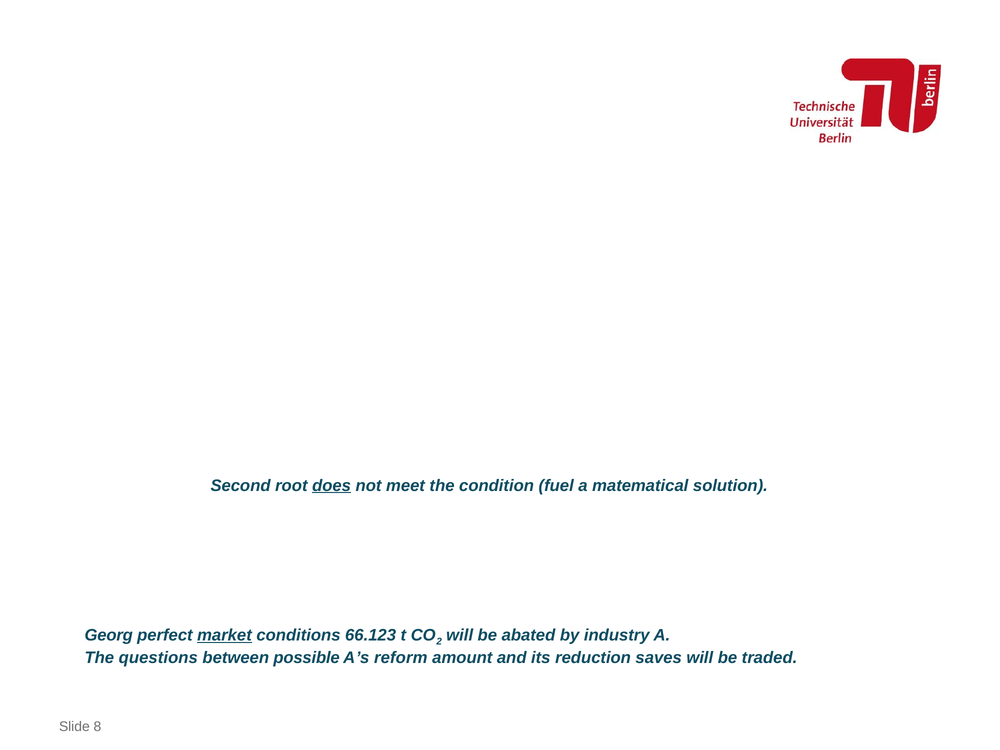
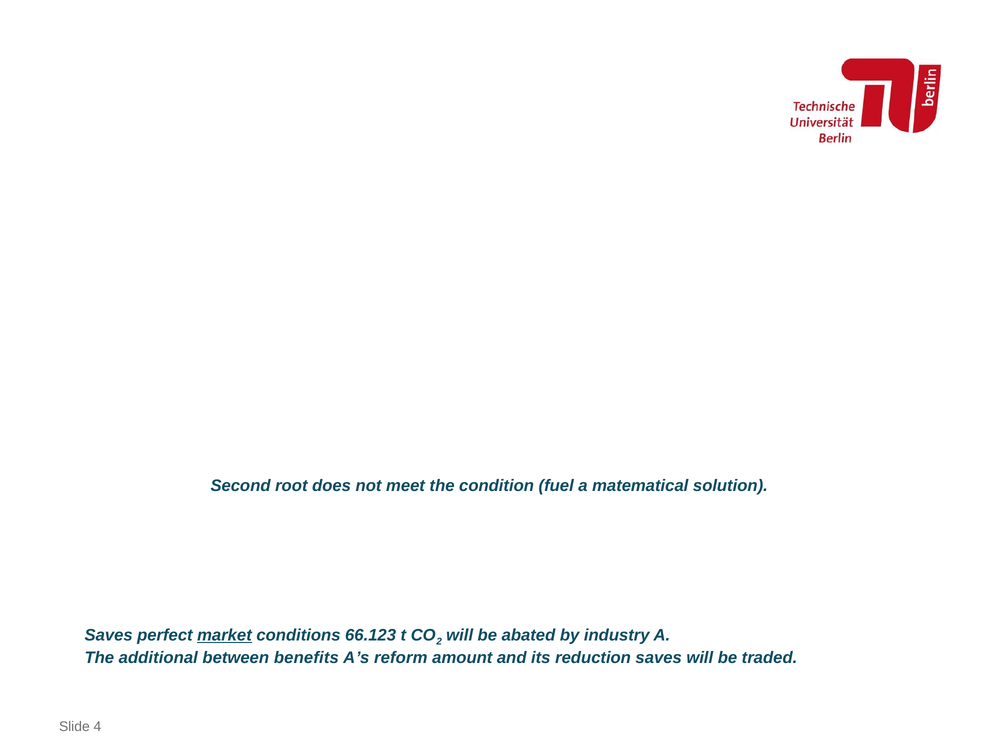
does underline: present -> none (332, 486)
Georg: Georg -> Saves (109, 635)
questions: questions -> additional (158, 658)
possible: possible -> benefits (306, 658)
8: 8 -> 4 (97, 727)
